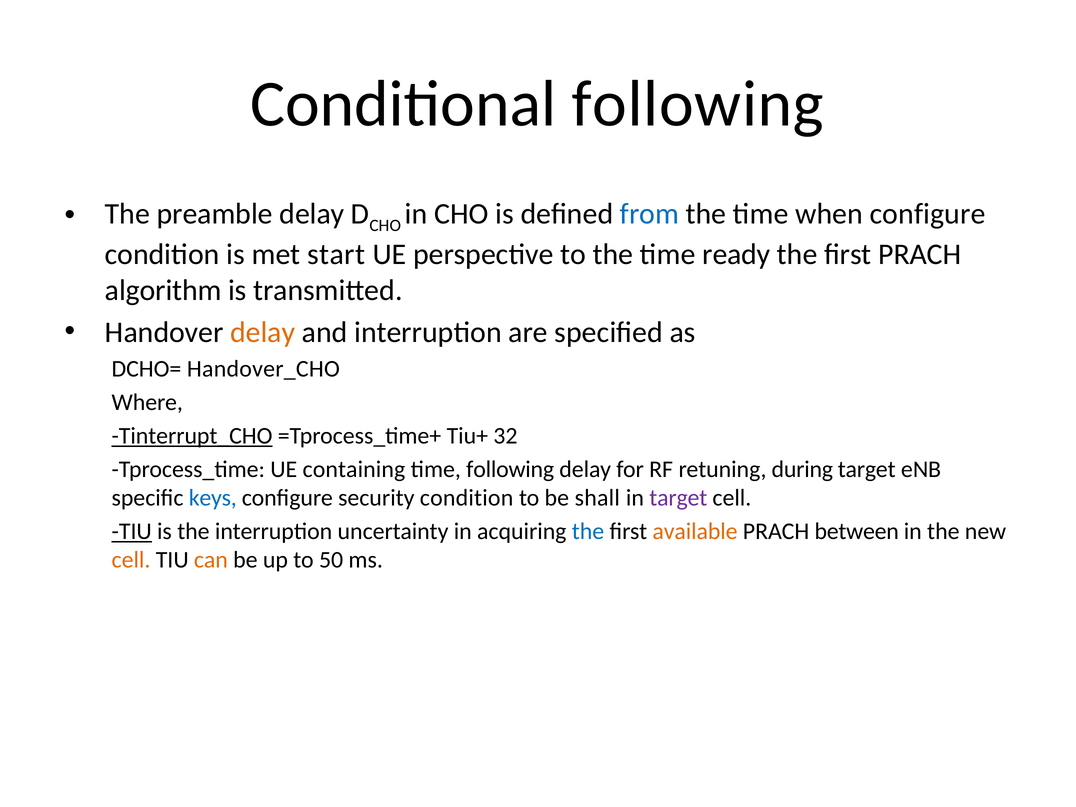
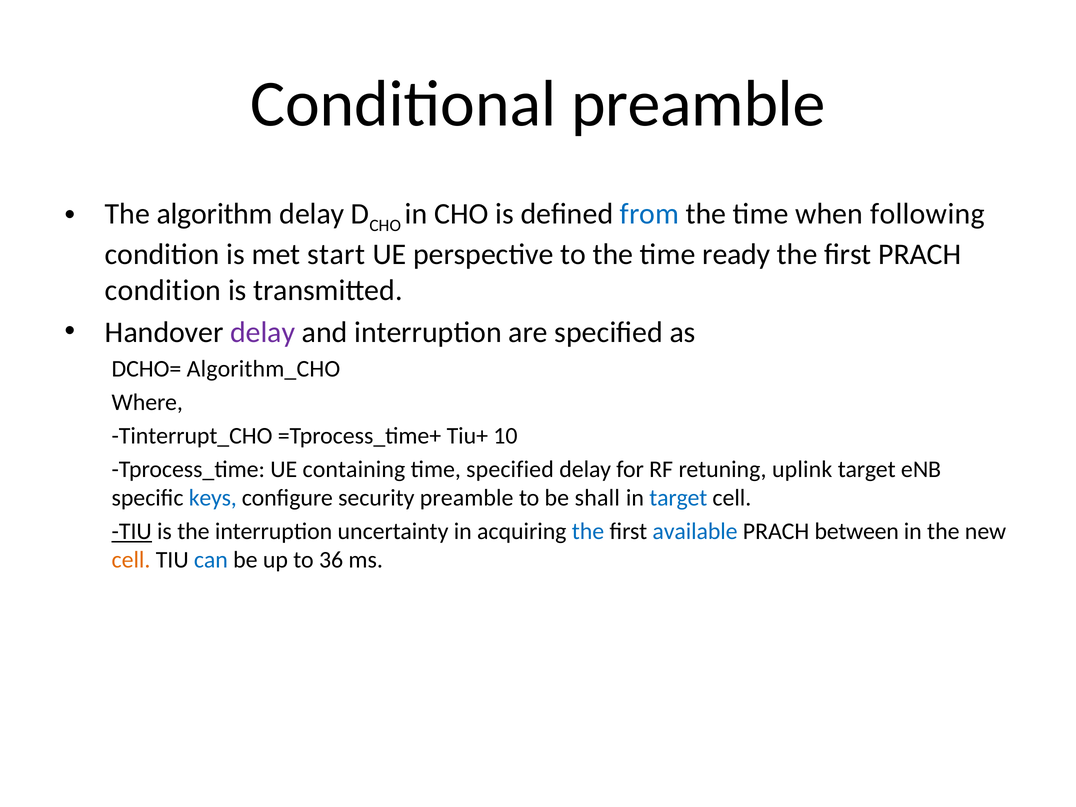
Conditional following: following -> preamble (698, 104)
preamble: preamble -> algorithm (215, 214)
when configure: configure -> following (927, 214)
algorithm: algorithm -> condition (163, 290)
delay colour: orange -> purple (263, 332)
Handover_CHO: Handover_CHO -> Algorithm_CHO (263, 369)
Tinterrupt_CHO underline: present -> none (192, 436)
32: 32 -> 10 (505, 436)
time following: following -> specified (510, 469)
during: during -> uplink (802, 469)
security condition: condition -> preamble (467, 498)
target colour: purple -> blue (678, 498)
available colour: orange -> blue (695, 531)
can colour: orange -> blue (211, 560)
50: 50 -> 36 (331, 560)
